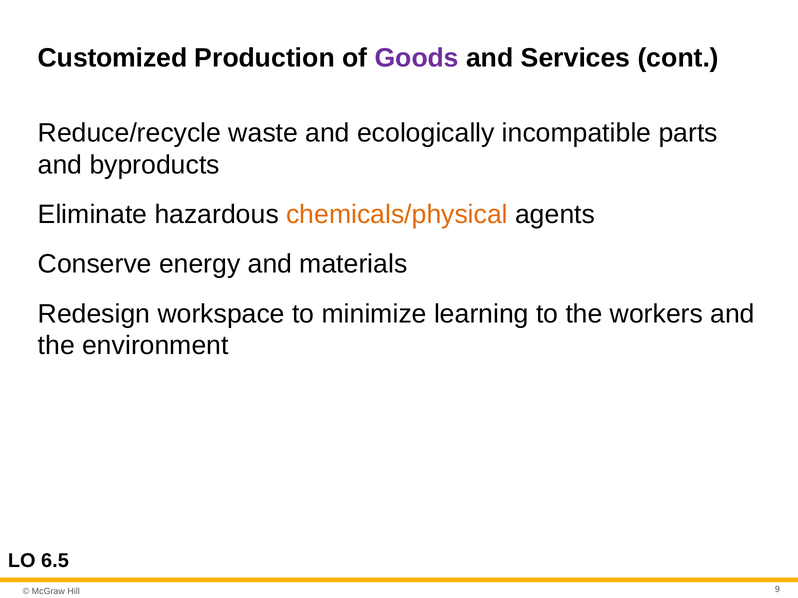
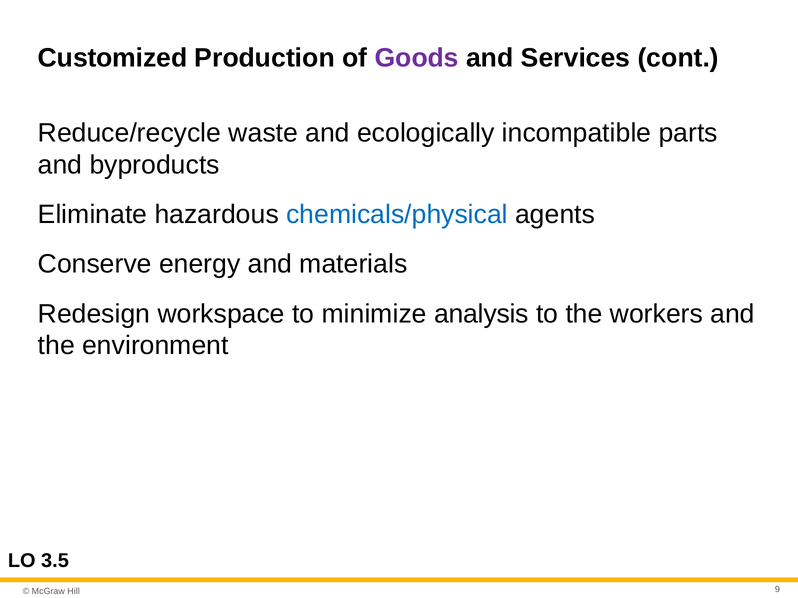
chemicals/physical colour: orange -> blue (397, 215)
learning: learning -> analysis (481, 314)
6.5: 6.5 -> 3.5 (55, 561)
